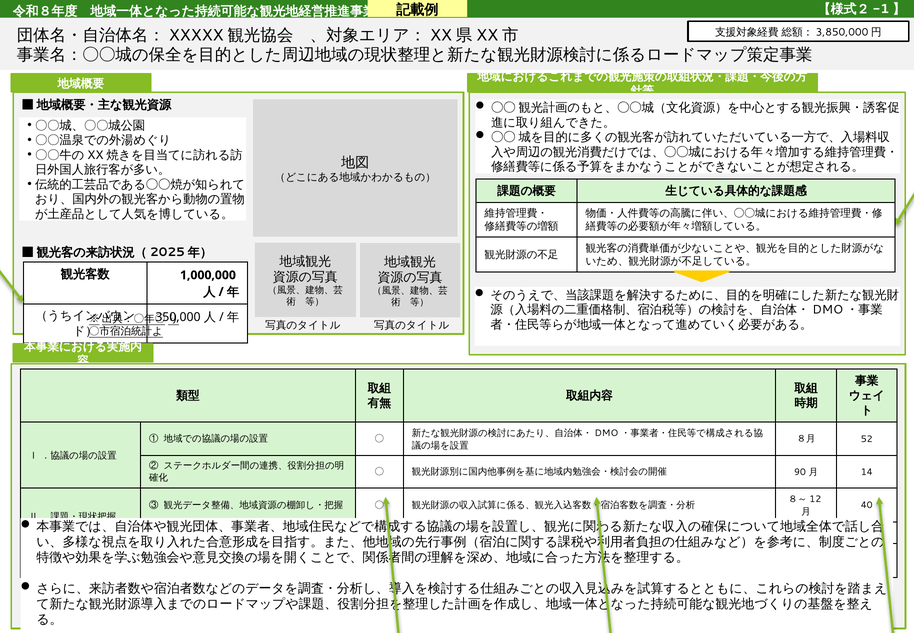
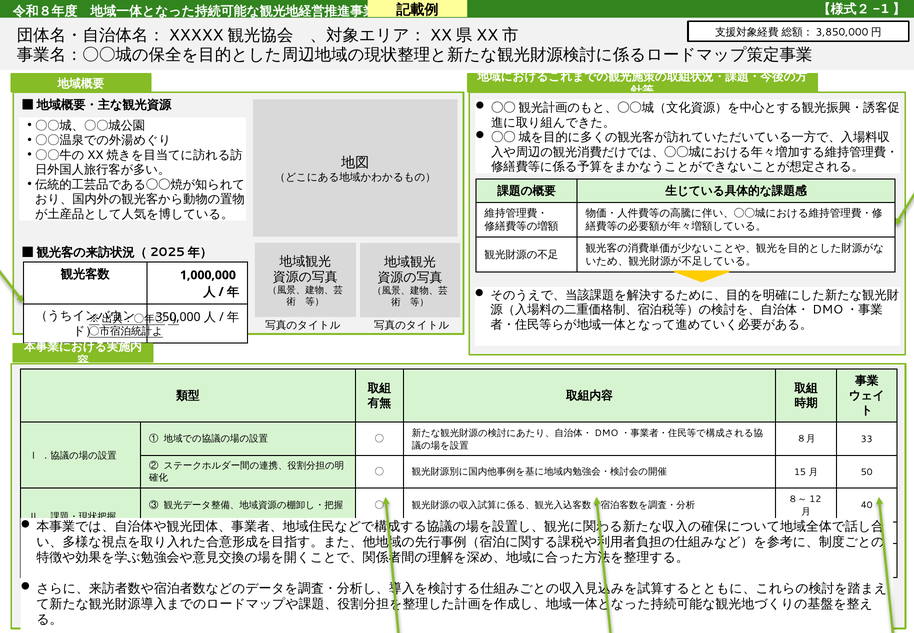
52: 52 -> 33 (867, 439)
90: 90 -> 15 (800, 472)
14: 14 -> 50 (867, 472)
